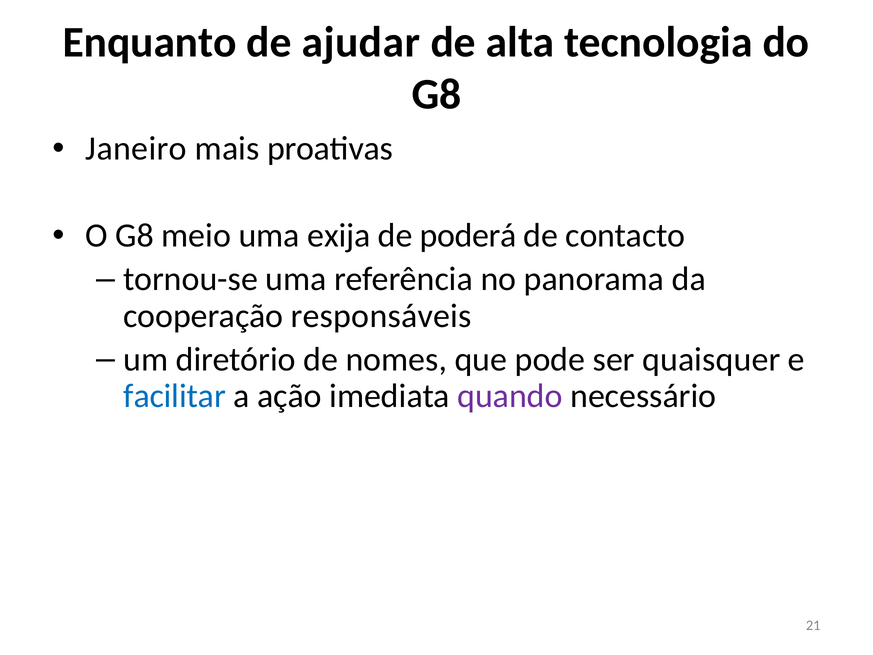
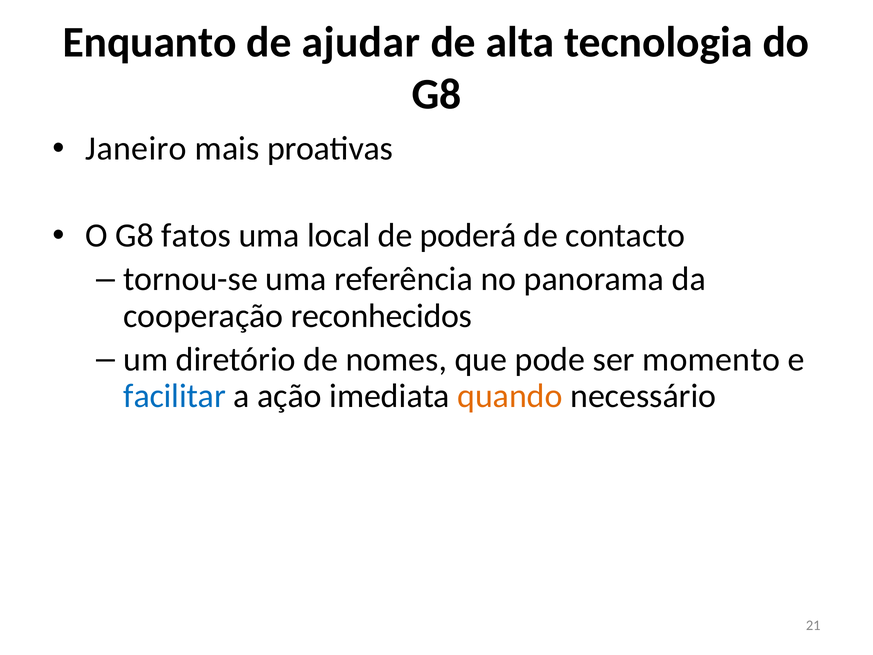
meio: meio -> fatos (196, 236)
exija: exija -> local (339, 236)
responsáveis: responsáveis -> reconhecidos (381, 316)
quaisquer: quaisquer -> momento (711, 359)
quando colour: purple -> orange (510, 396)
